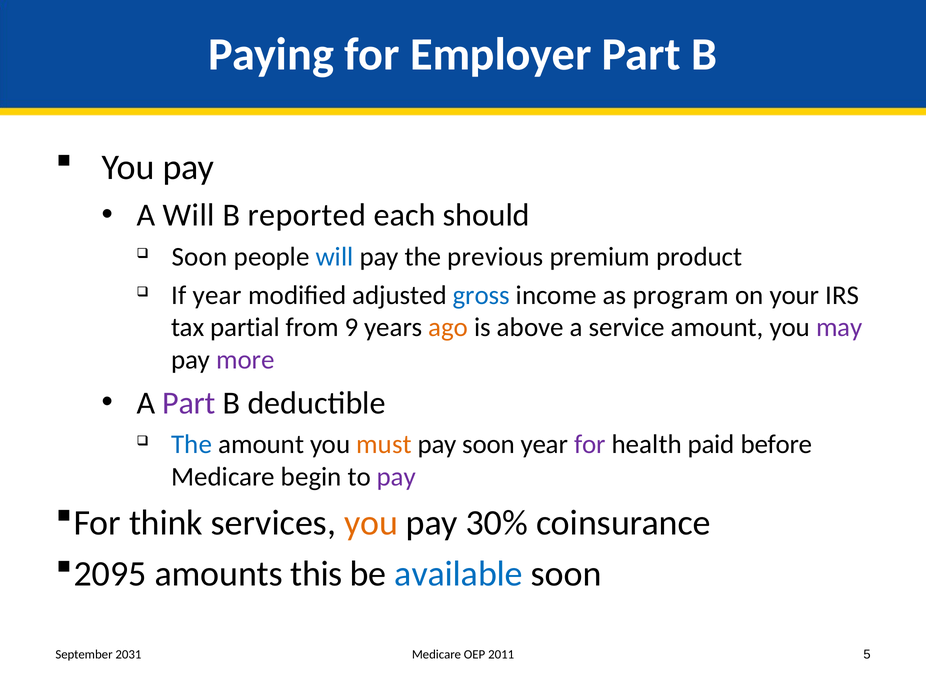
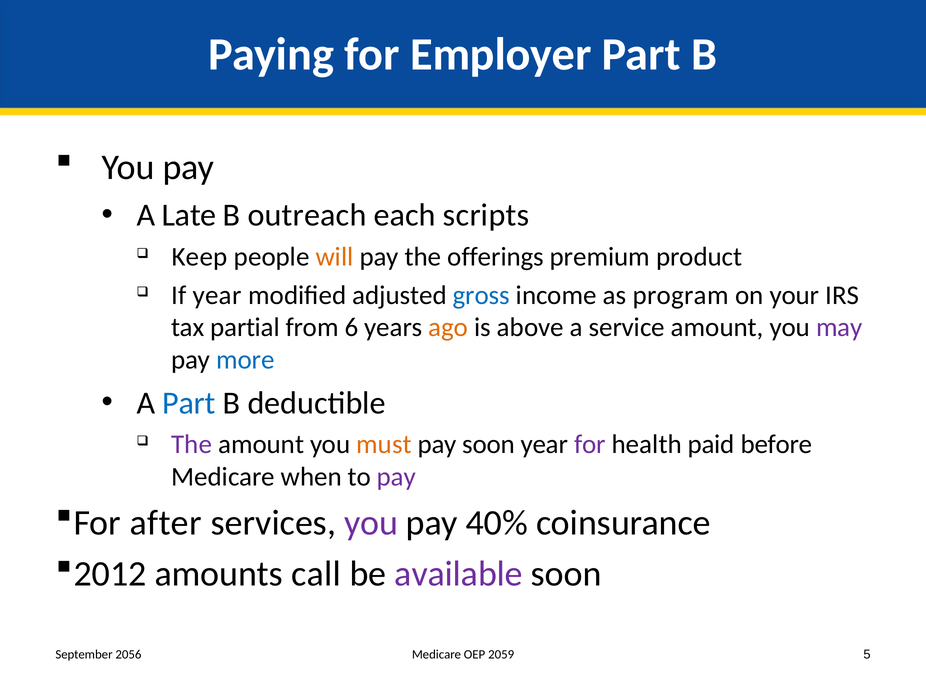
A Will: Will -> Late (189, 216)
reported: reported -> outreach (307, 216)
should: should -> scripts (486, 216)
Soon: Soon -> Keep (199, 257)
will colour: blue -> orange (335, 257)
previous: previous -> offerings (496, 257)
9: 9 -> 6 (352, 328)
more colour: purple -> blue (245, 360)
Part colour: purple -> blue (189, 403)
The colour: blue -> purple (192, 445)
begin: begin -> when (311, 477)
think: think -> after (166, 523)
you colour: orange -> purple (371, 523)
30%: 30% -> 40% (497, 523)
2095: 2095 -> 2012 (110, 574)
this: this -> call (316, 574)
available colour: blue -> purple (459, 574)
2031: 2031 -> 2056 (128, 655)
2011: 2011 -> 2059 (501, 655)
